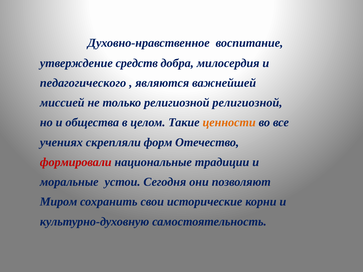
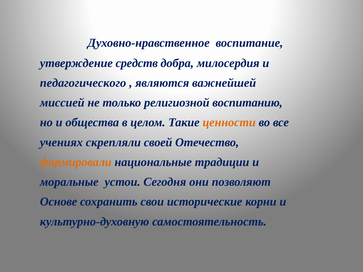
религиозной религиозной: религиозной -> воспитанию (248, 103)
форм: форм -> своей (158, 142)
формировали colour: red -> orange (76, 162)
Миром: Миром -> Основе (59, 202)
